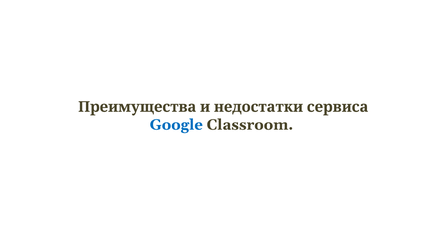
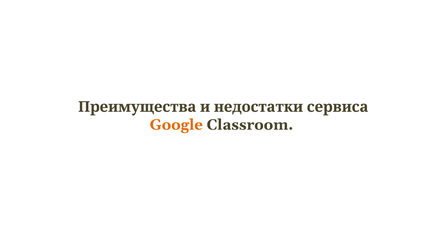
Google colour: blue -> orange (176, 125)
